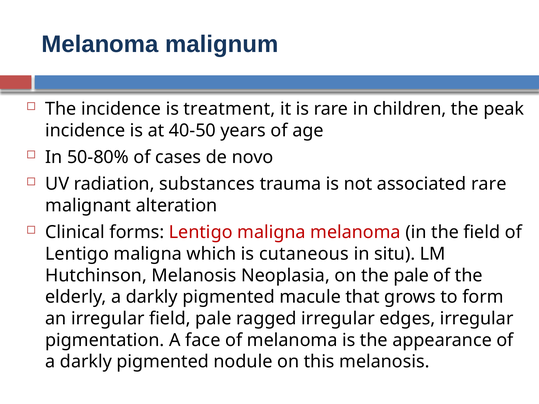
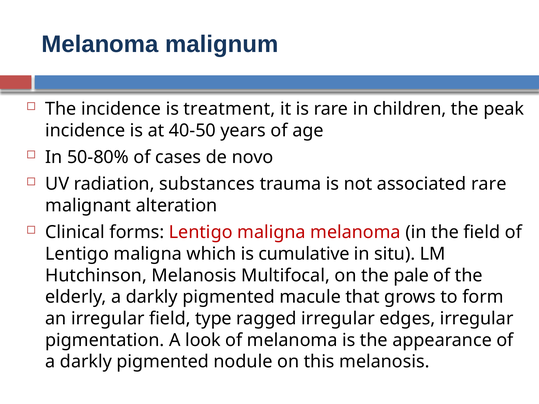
cutaneous: cutaneous -> cumulative (304, 254)
Neoplasia: Neoplasia -> Multifocal (286, 276)
field pale: pale -> type (214, 319)
face: face -> look (203, 340)
